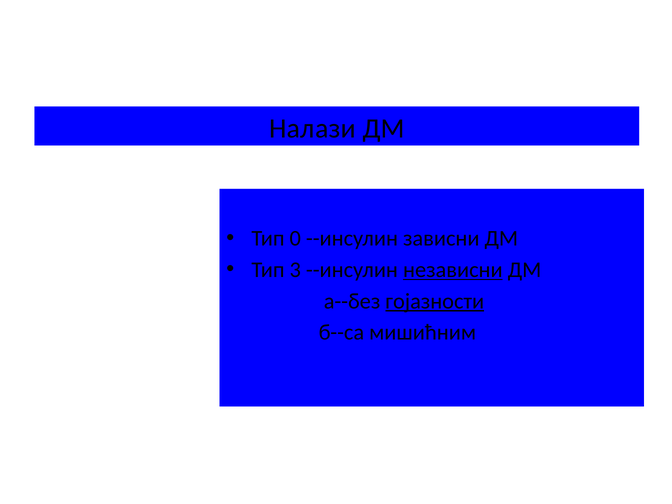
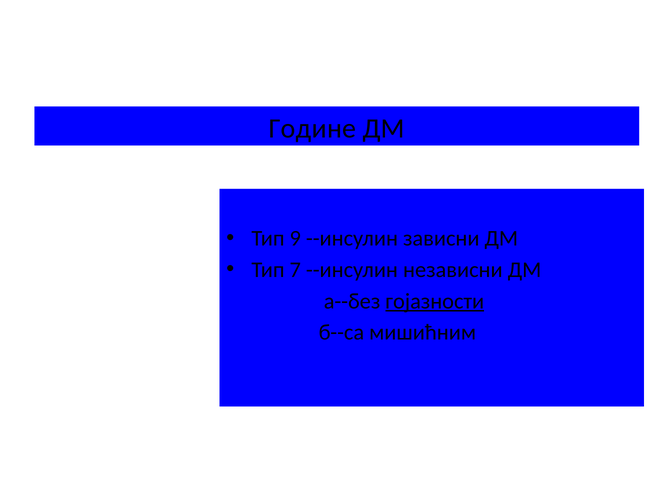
Налази: Налази -> Године (313, 128)
0: 0 -> 9 (295, 238)
3: 3 -> 7 (295, 270)
независни underline: present -> none (453, 270)
